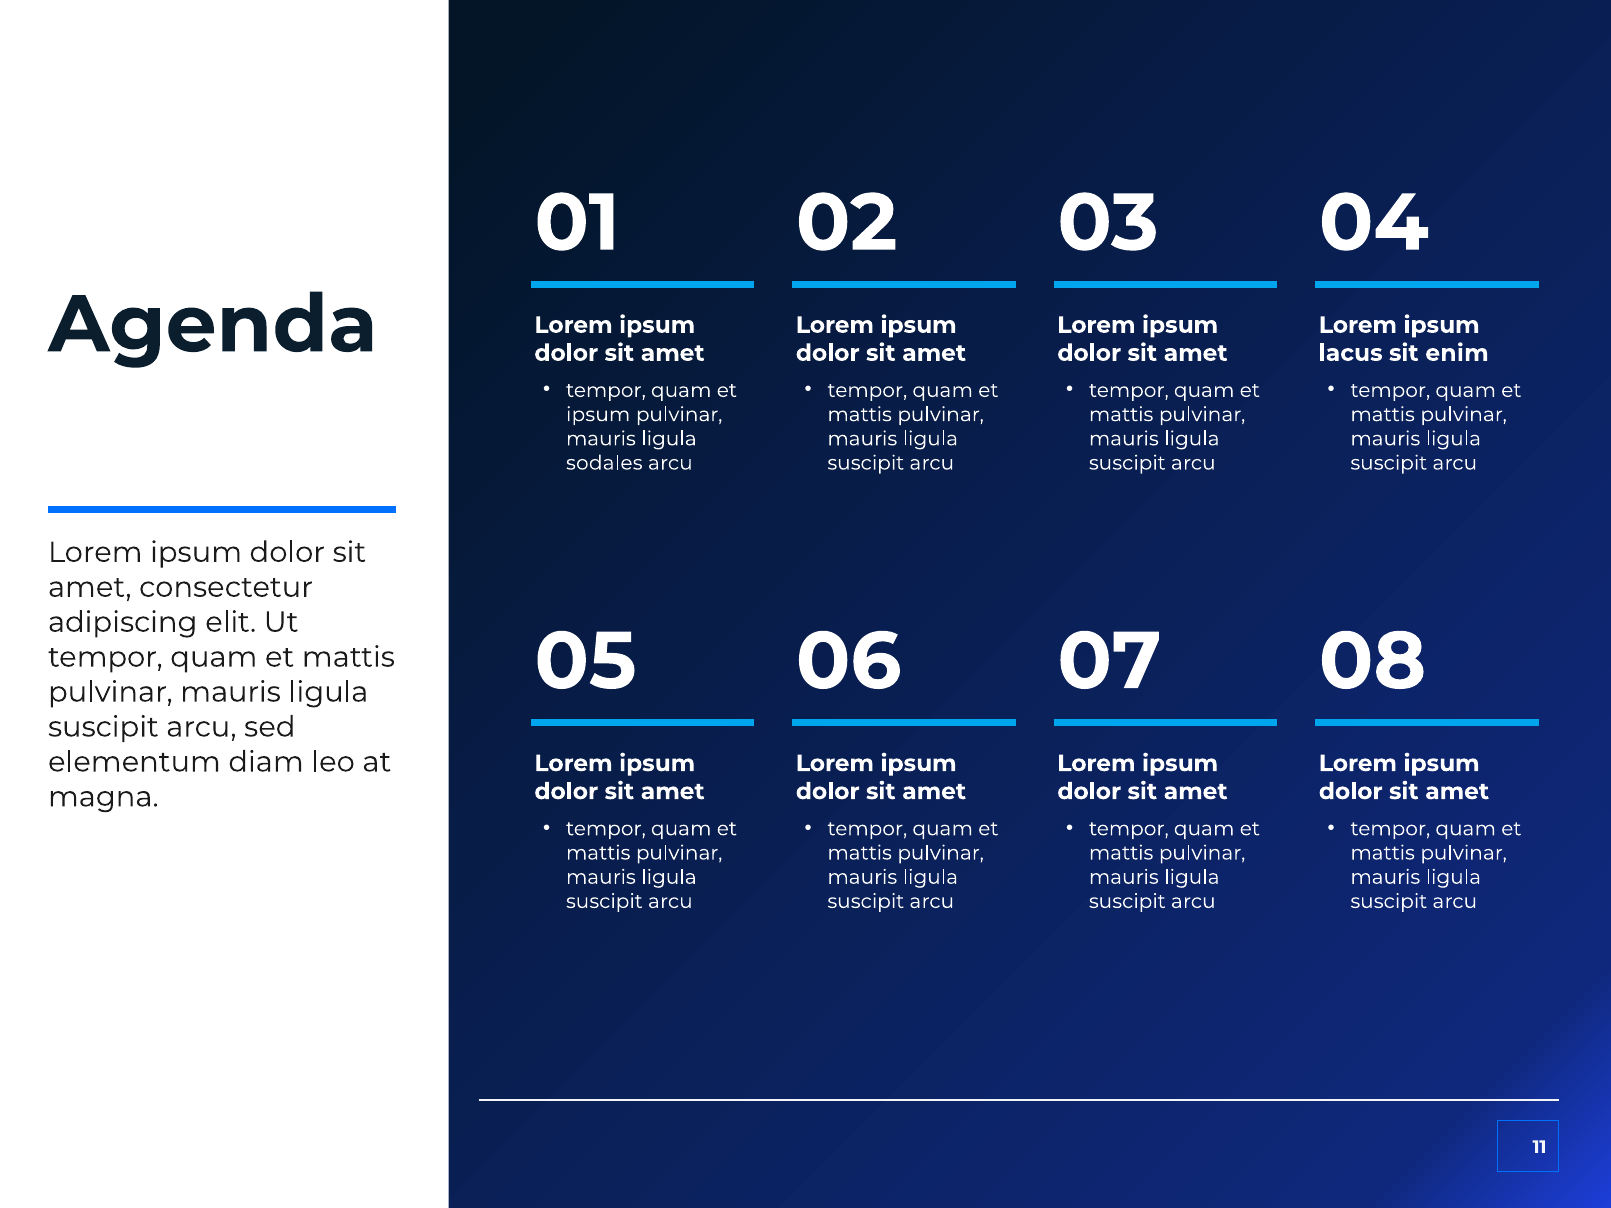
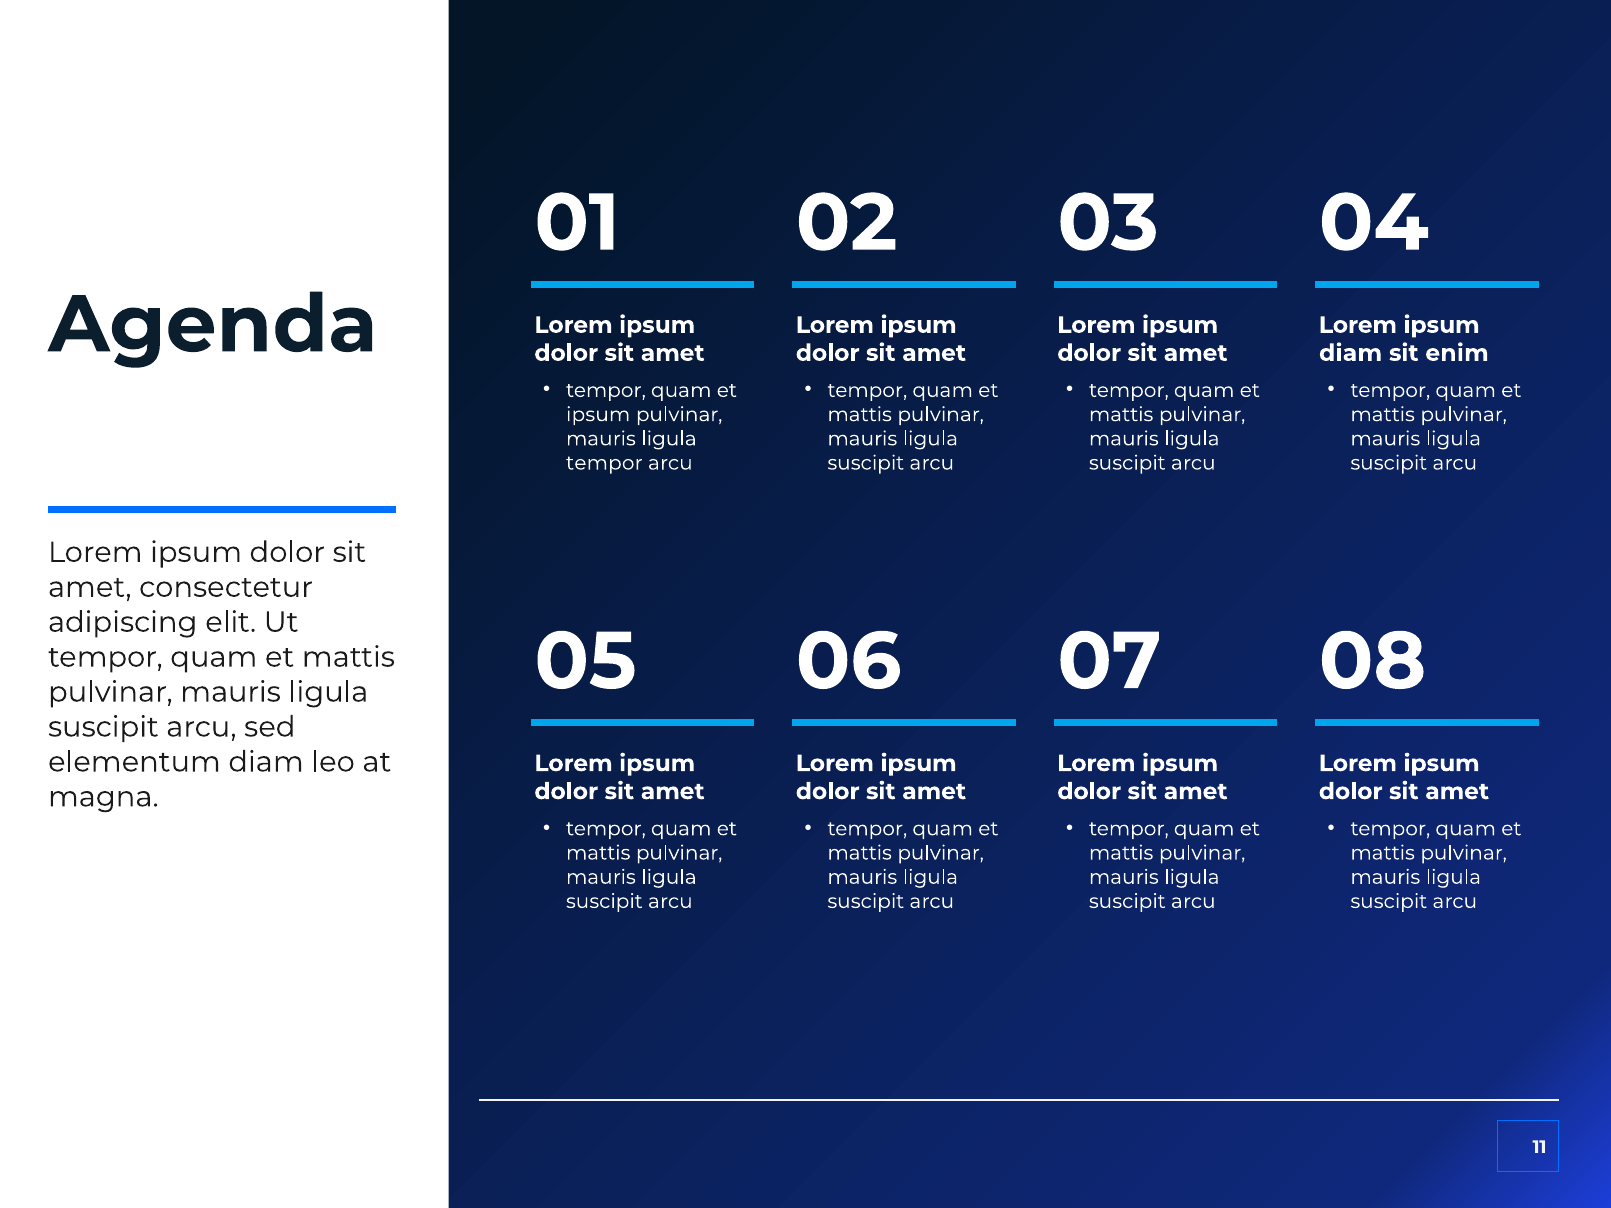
lacus: lacus -> diam (1351, 353)
sodales: sodales -> tempor (604, 463)
